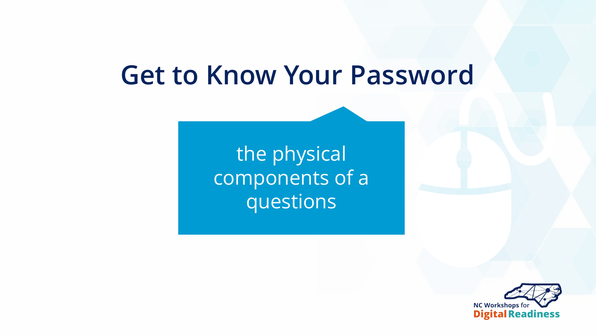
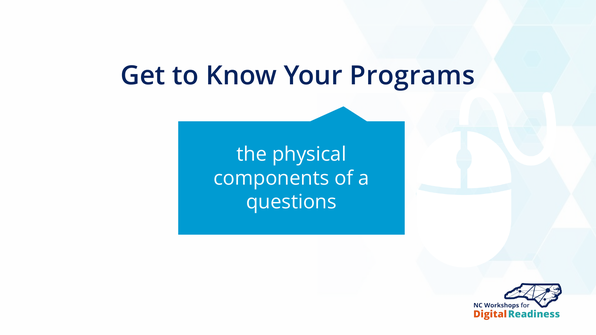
Password: Password -> Programs (412, 76)
